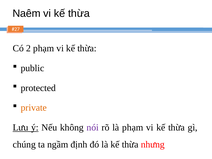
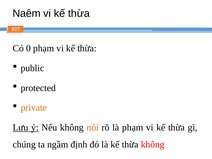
2: 2 -> 0 (28, 48)
nói colour: purple -> orange (93, 128)
thừa nhưng: nhưng -> không (153, 144)
